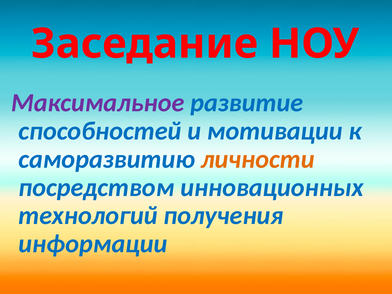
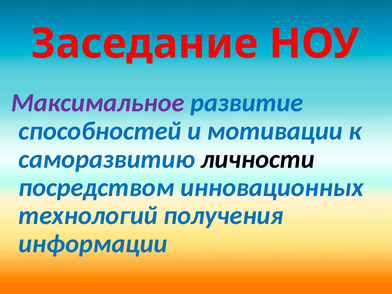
личности colour: orange -> black (258, 159)
